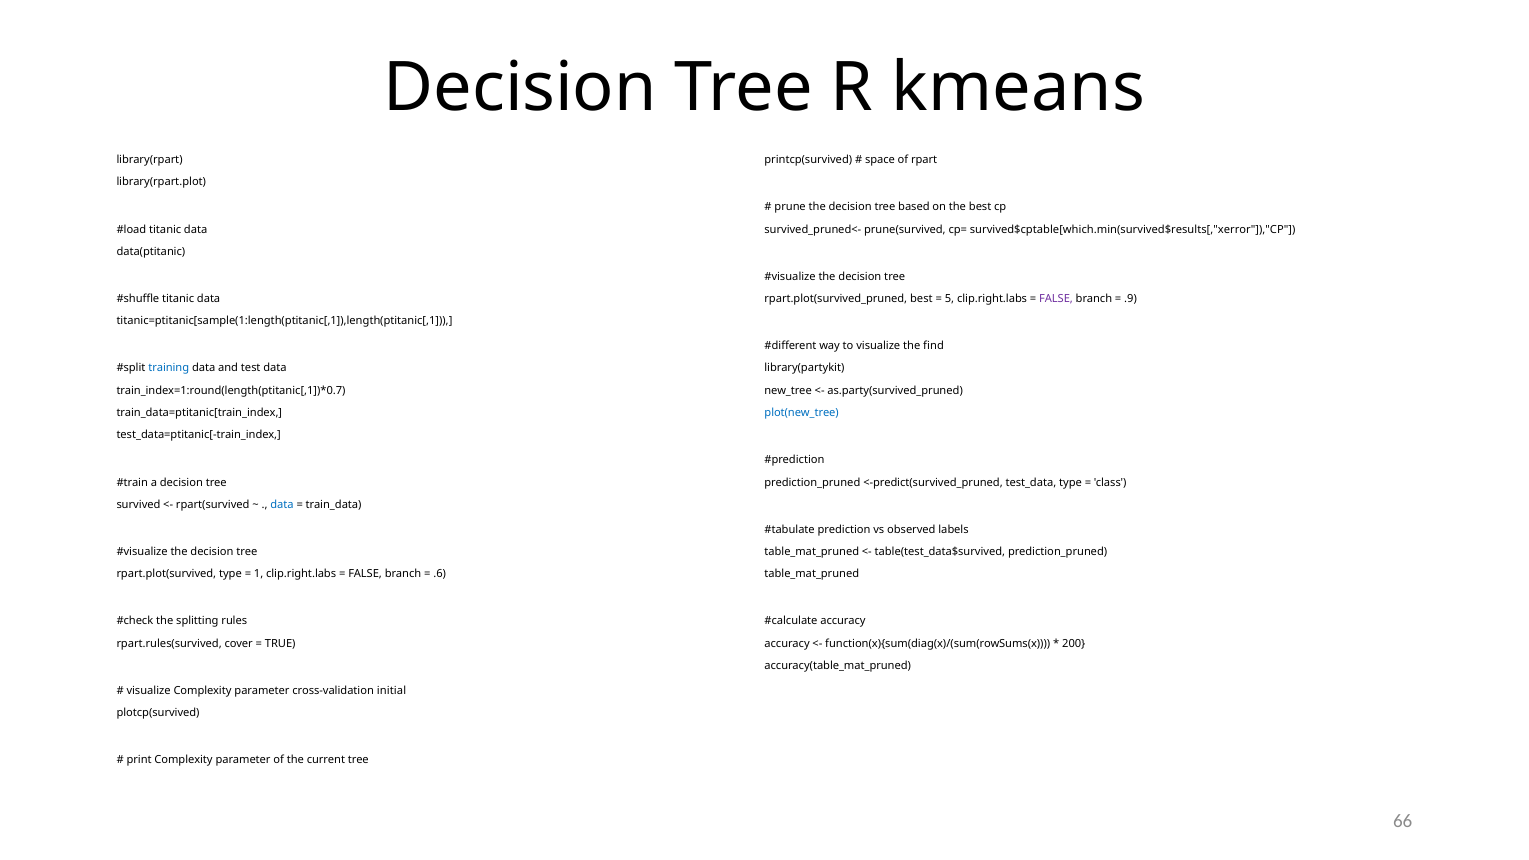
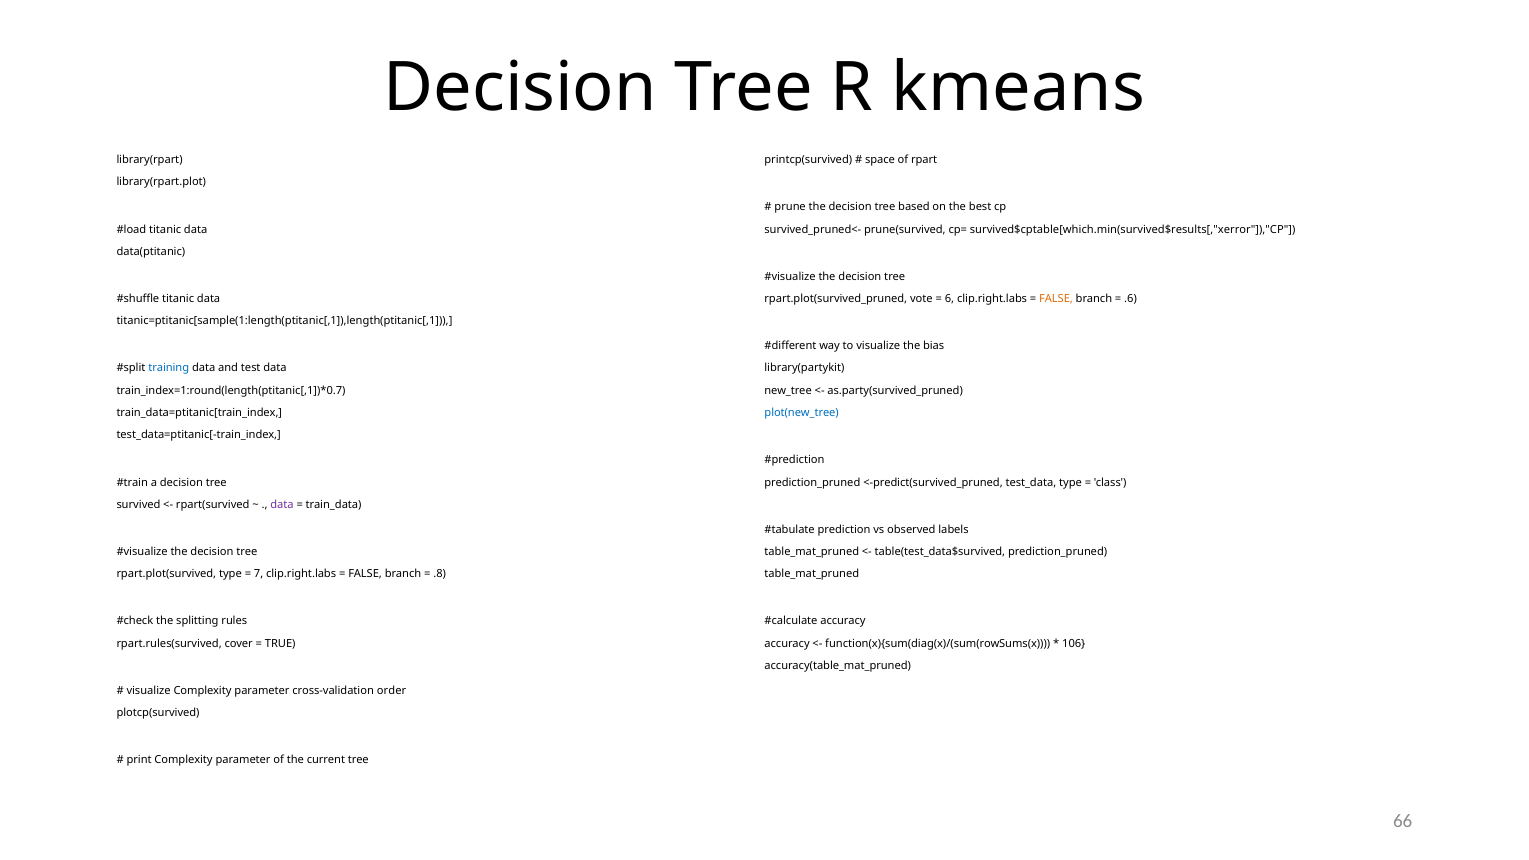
rpart.plot(survived_pruned best: best -> vote (921, 299)
5: 5 -> 6 (949, 299)
FALSE colour: purple -> orange (1056, 299)
.9: .9 -> .6 (1131, 299)
find: find -> bias (934, 346)
data colour: blue -> purple (282, 505)
1: 1 -> 7 (259, 574)
.6: .6 -> .8 (440, 574)
200: 200 -> 106 (1074, 644)
initial: initial -> order (392, 691)
